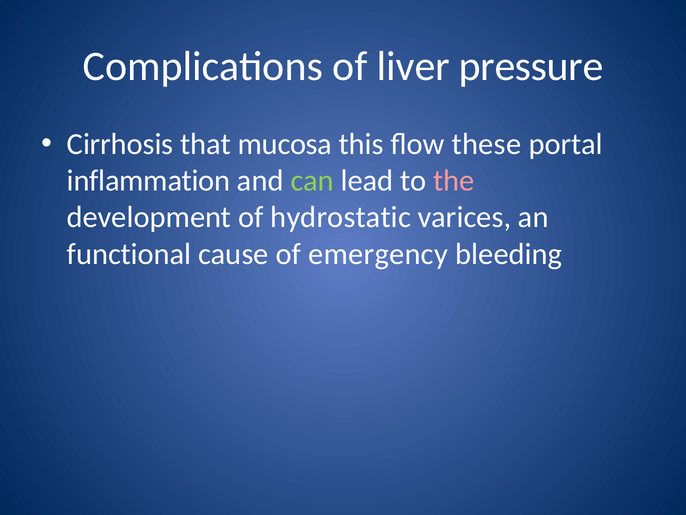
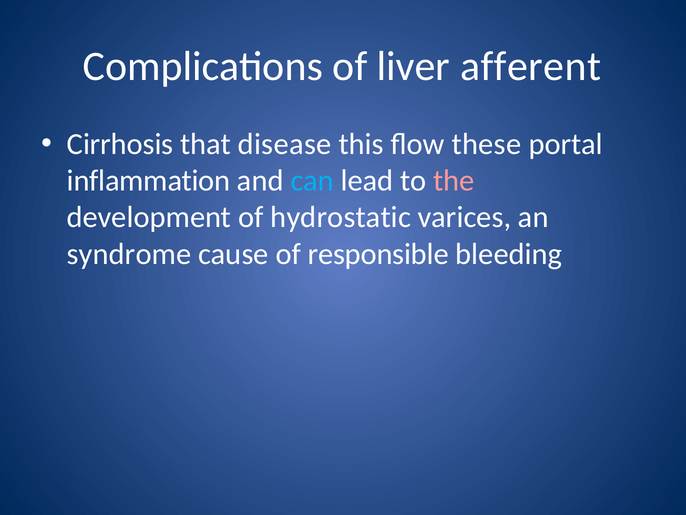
pressure: pressure -> afferent (531, 66)
mucosa: mucosa -> disease (285, 144)
can colour: light green -> light blue (312, 181)
functional: functional -> syndrome (129, 254)
emergency: emergency -> responsible (378, 254)
